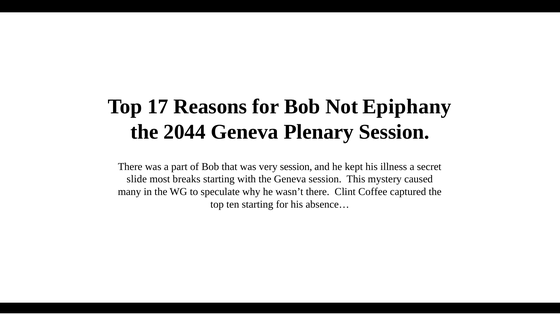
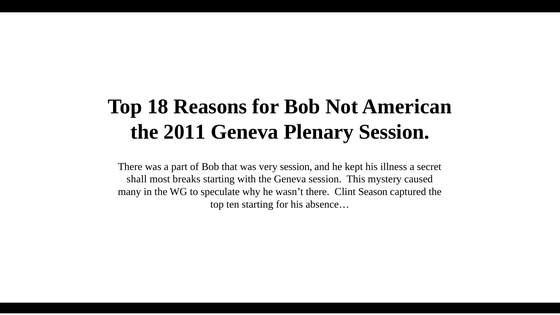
17: 17 -> 18 (158, 107)
Epiphany: Epiphany -> American (407, 107)
2044: 2044 -> 2011 (185, 132)
slide: slide -> shall (137, 179)
Coffee: Coffee -> Season (373, 192)
